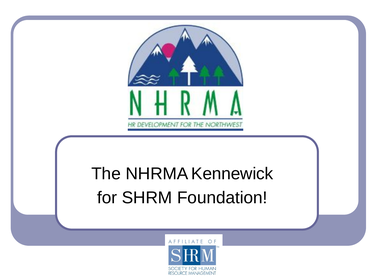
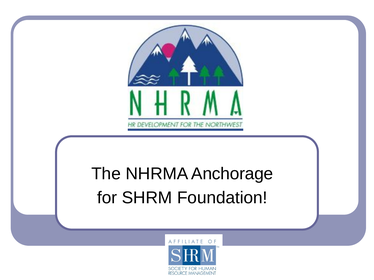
Kennewick: Kennewick -> Anchorage (232, 174)
